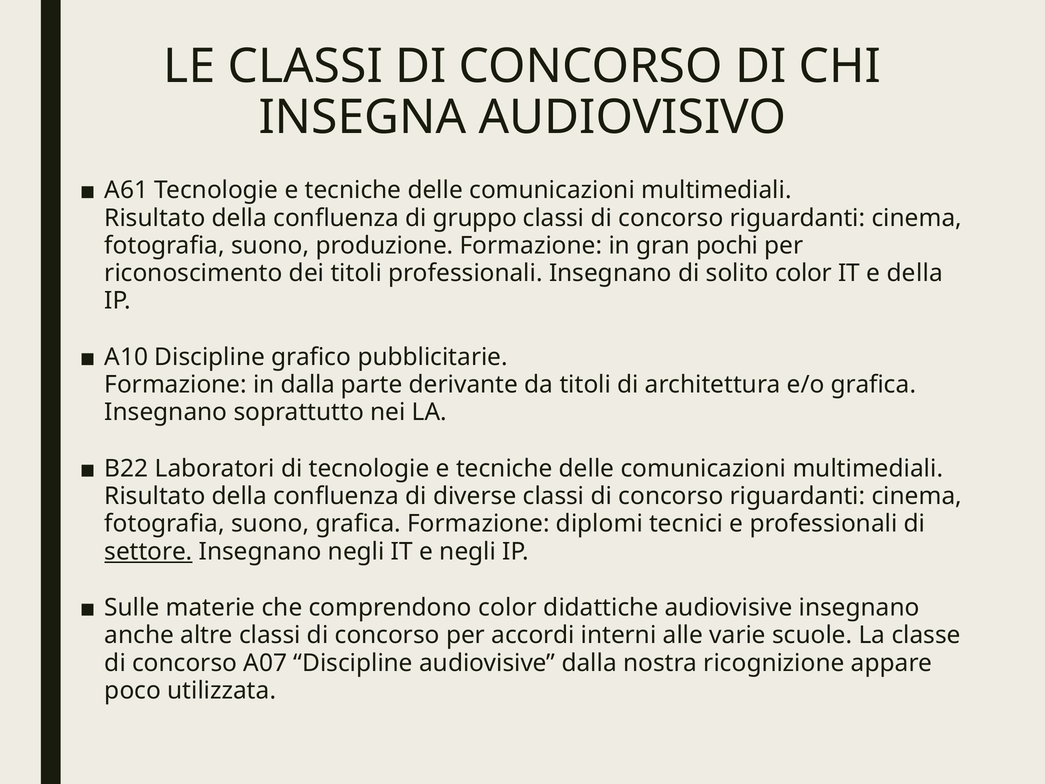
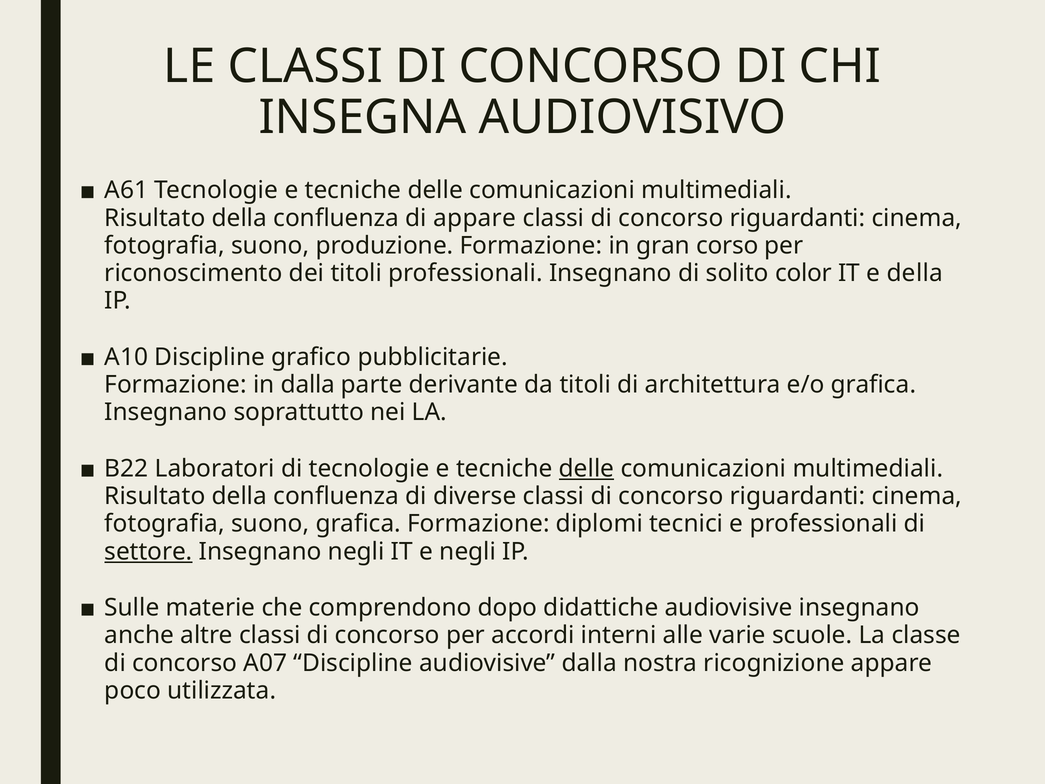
di gruppo: gruppo -> appare (475, 218)
pochi: pochi -> corso (727, 246)
delle underline: none -> present (587, 468)
comprendono color: color -> dopo (508, 608)
